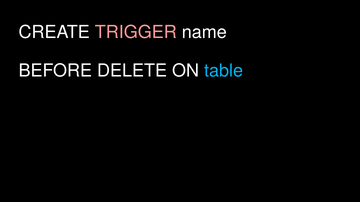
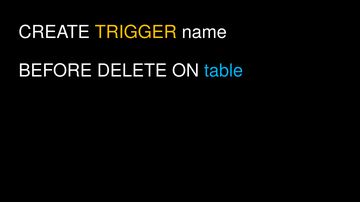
TRIGGER colour: pink -> yellow (136, 32)
